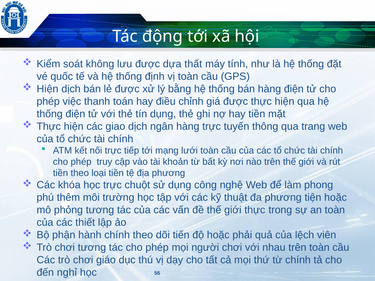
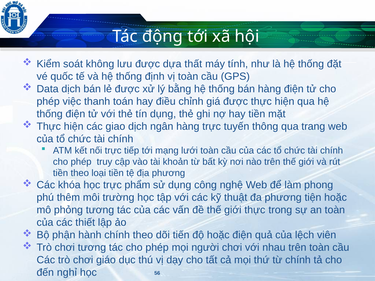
Hiện: Hiện -> Data (48, 89)
chuột: chuột -> phẩm (137, 185)
hoặc phải: phải -> điện (242, 235)
